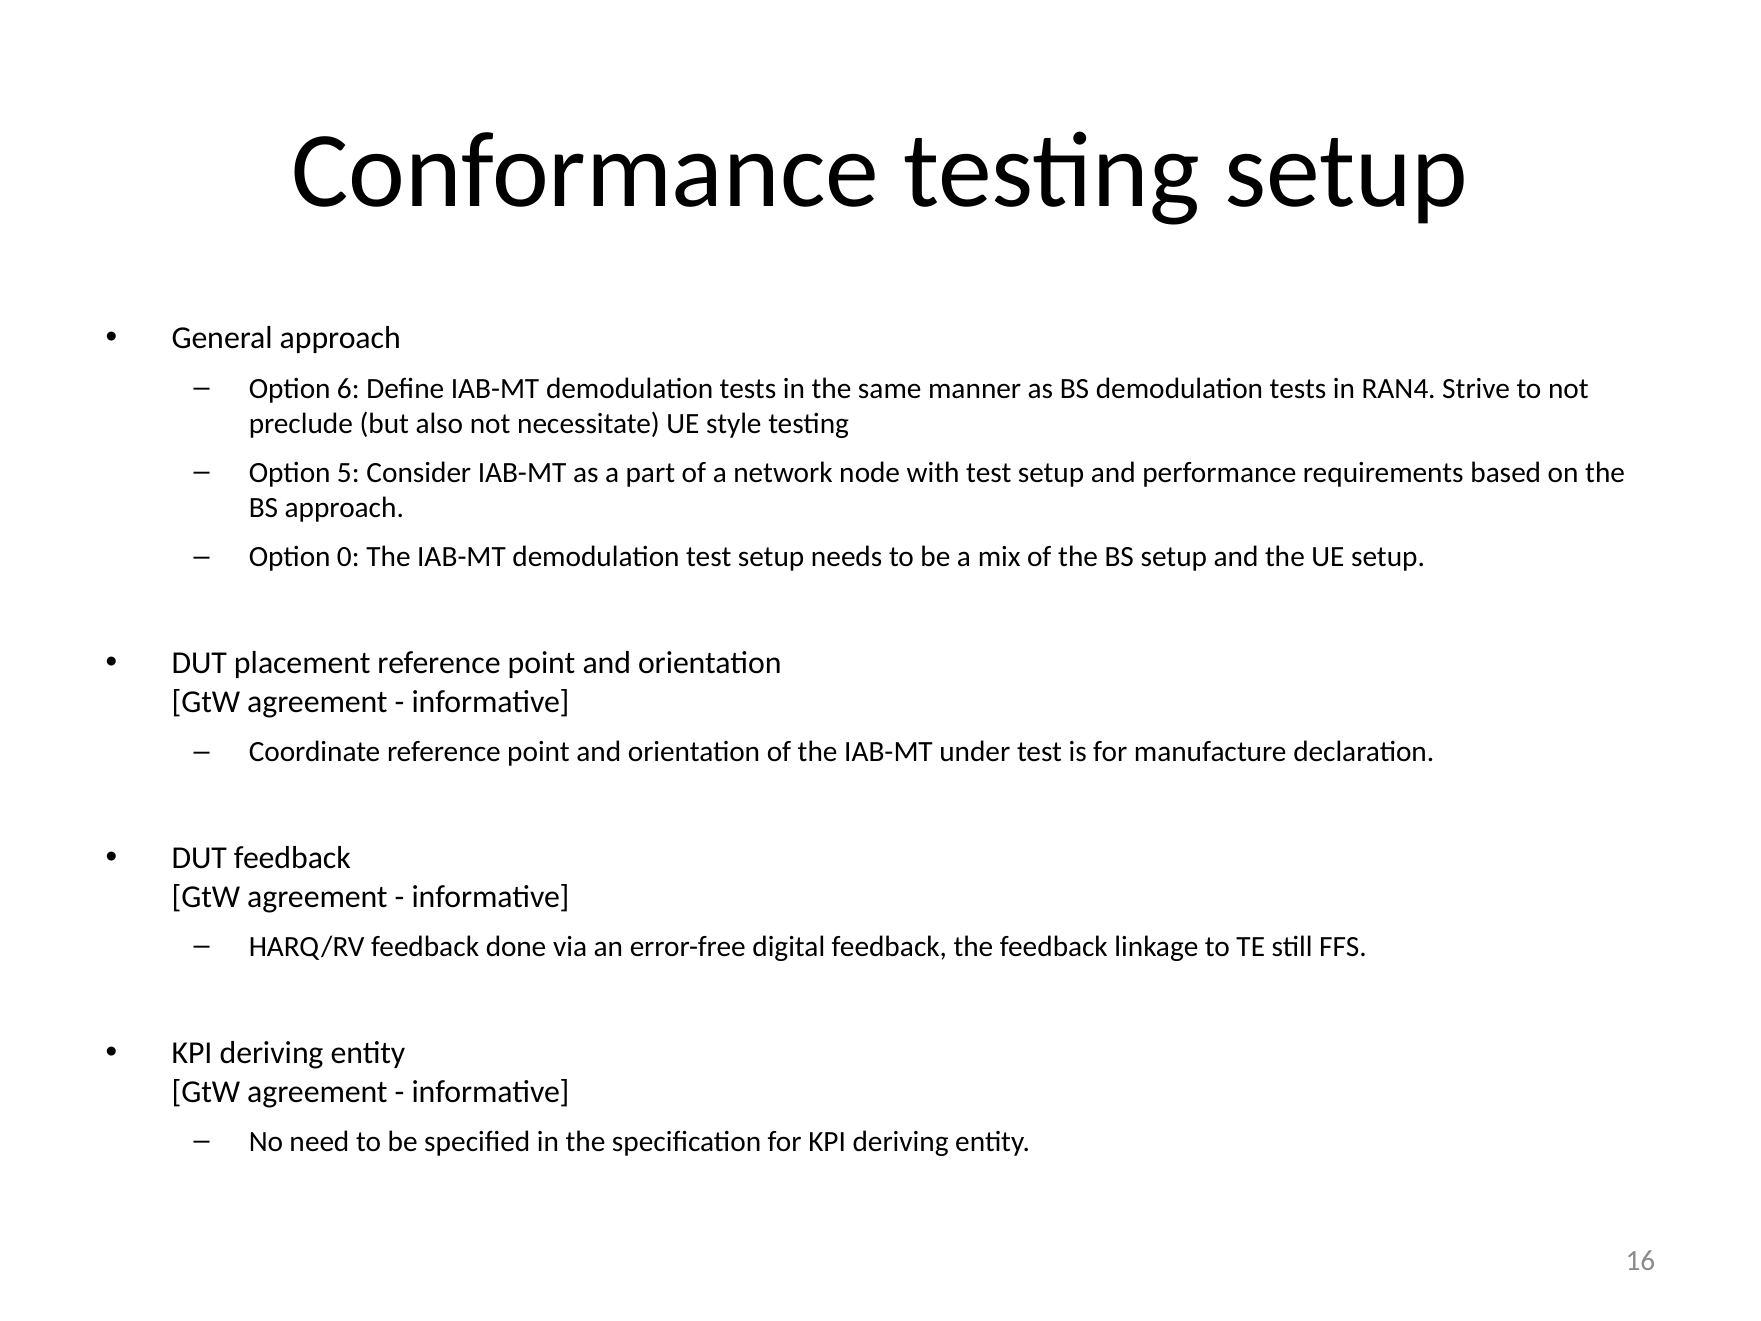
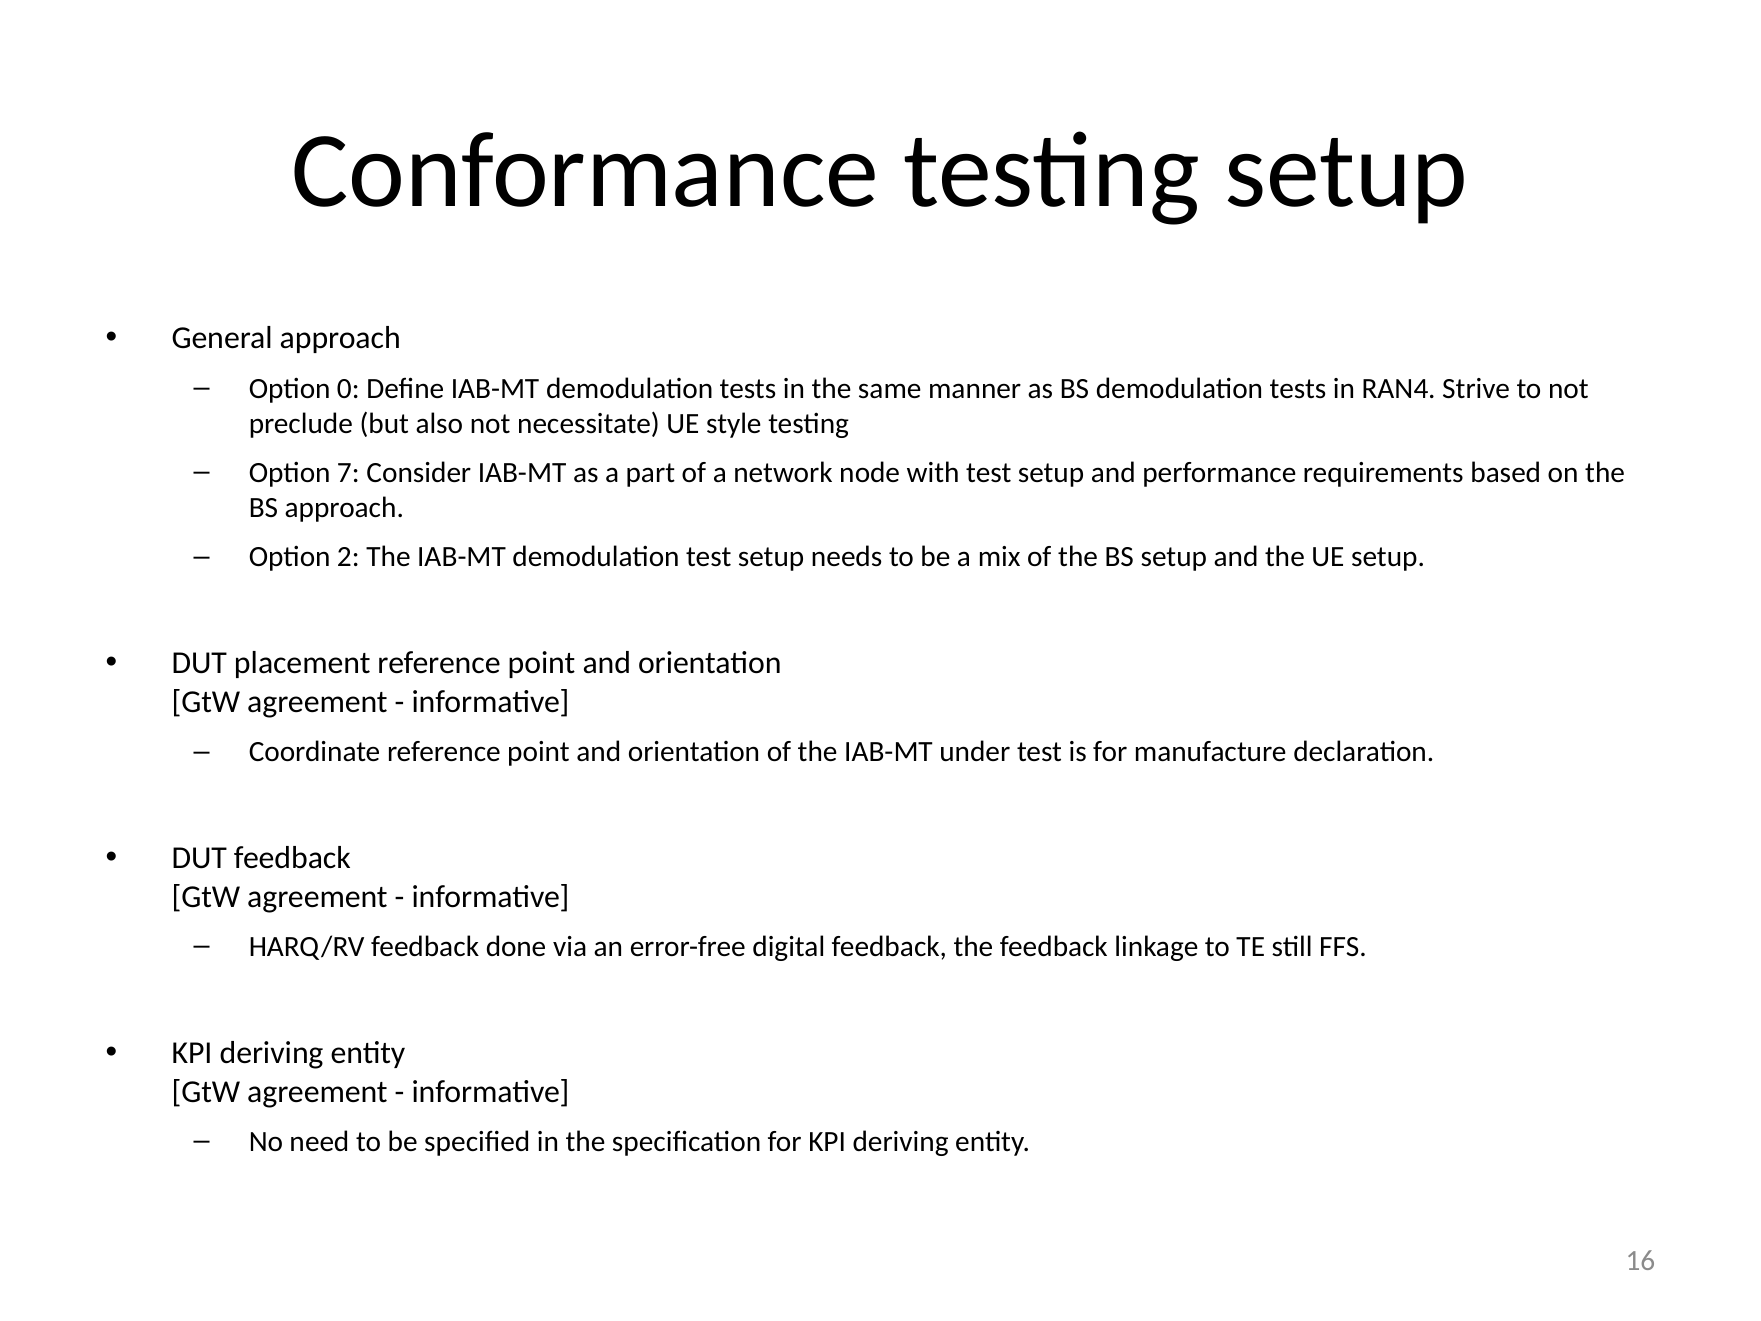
6: 6 -> 0 (348, 389)
5: 5 -> 7 (348, 473)
0: 0 -> 2 (348, 557)
